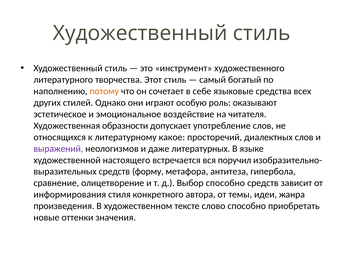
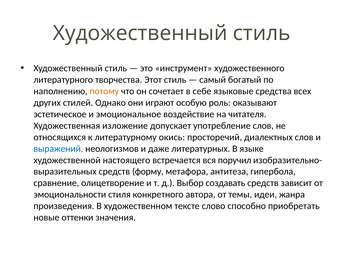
образности: образности -> изложение (125, 126)
какое: какое -> окись (172, 137)
выражений colour: purple -> blue (58, 149)
Выбор способно: способно -> создавать (225, 183)
информирования: информирования -> эмоциональности (70, 195)
